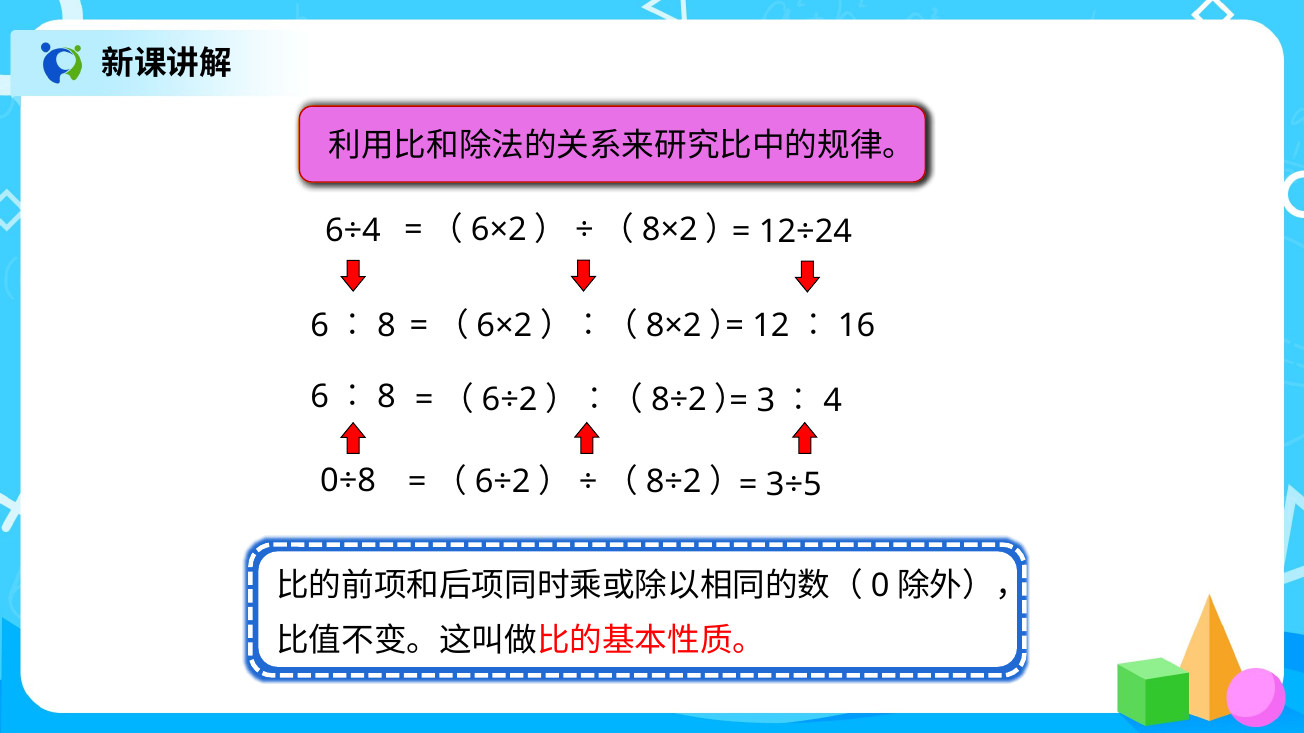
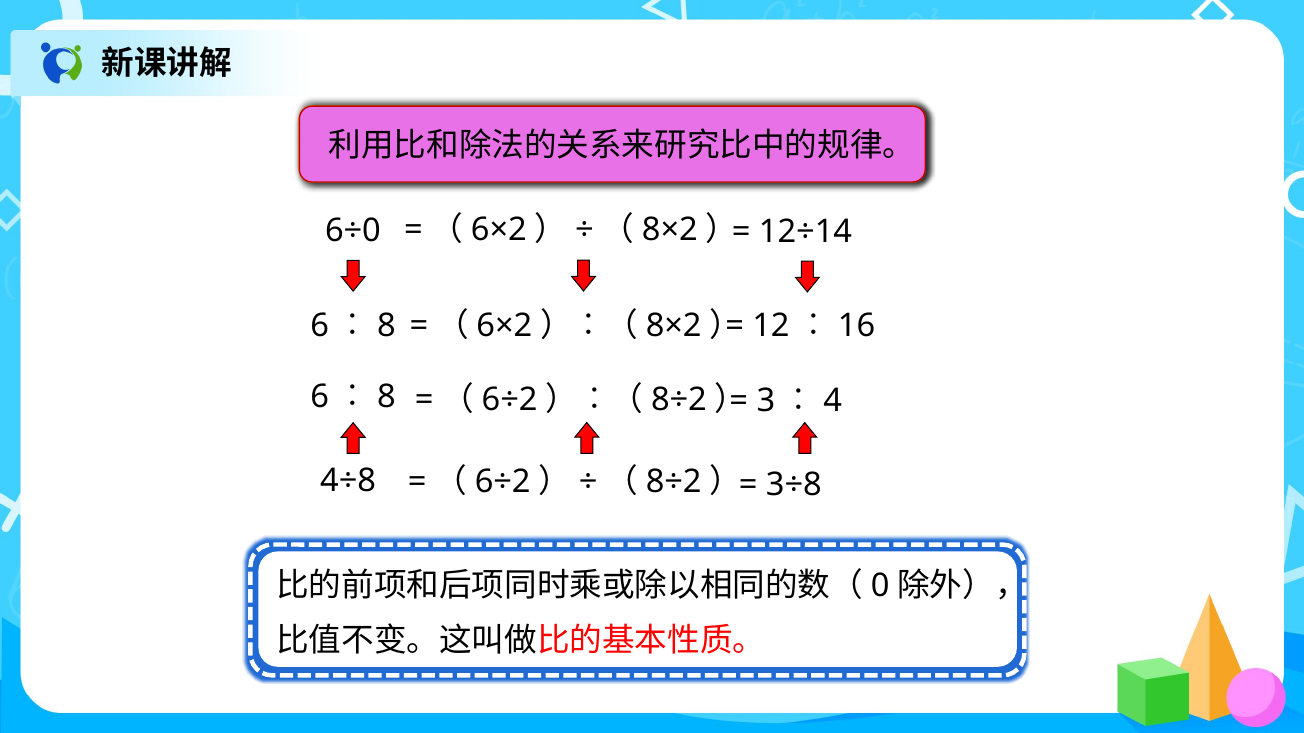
6÷4: 6÷4 -> 6÷0 (353, 230)
12÷24: 12÷24 -> 12÷14 (805, 232)
0÷8: 0÷8 -> 4÷8 (348, 481)
3÷5: 3÷5 -> 3÷8 (794, 485)
